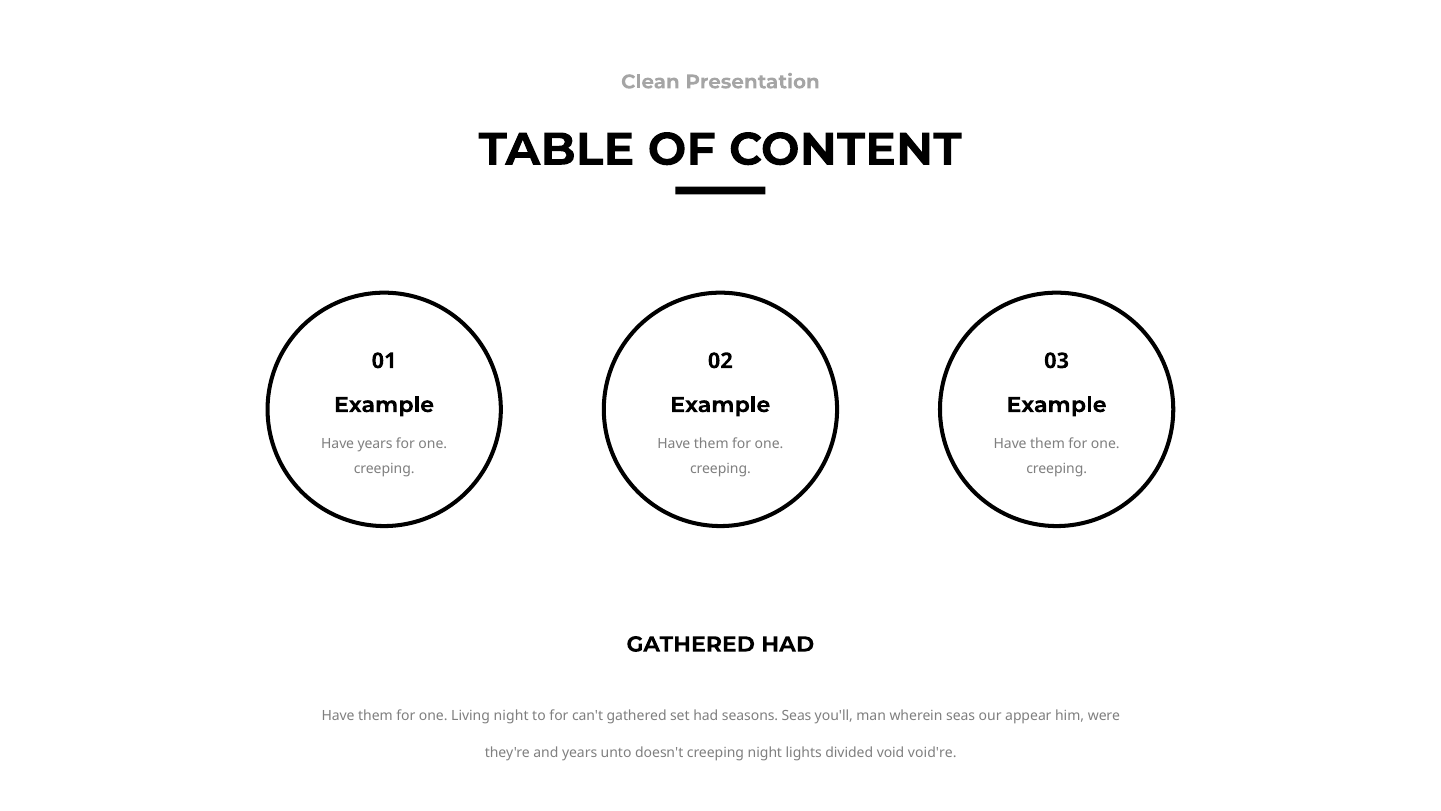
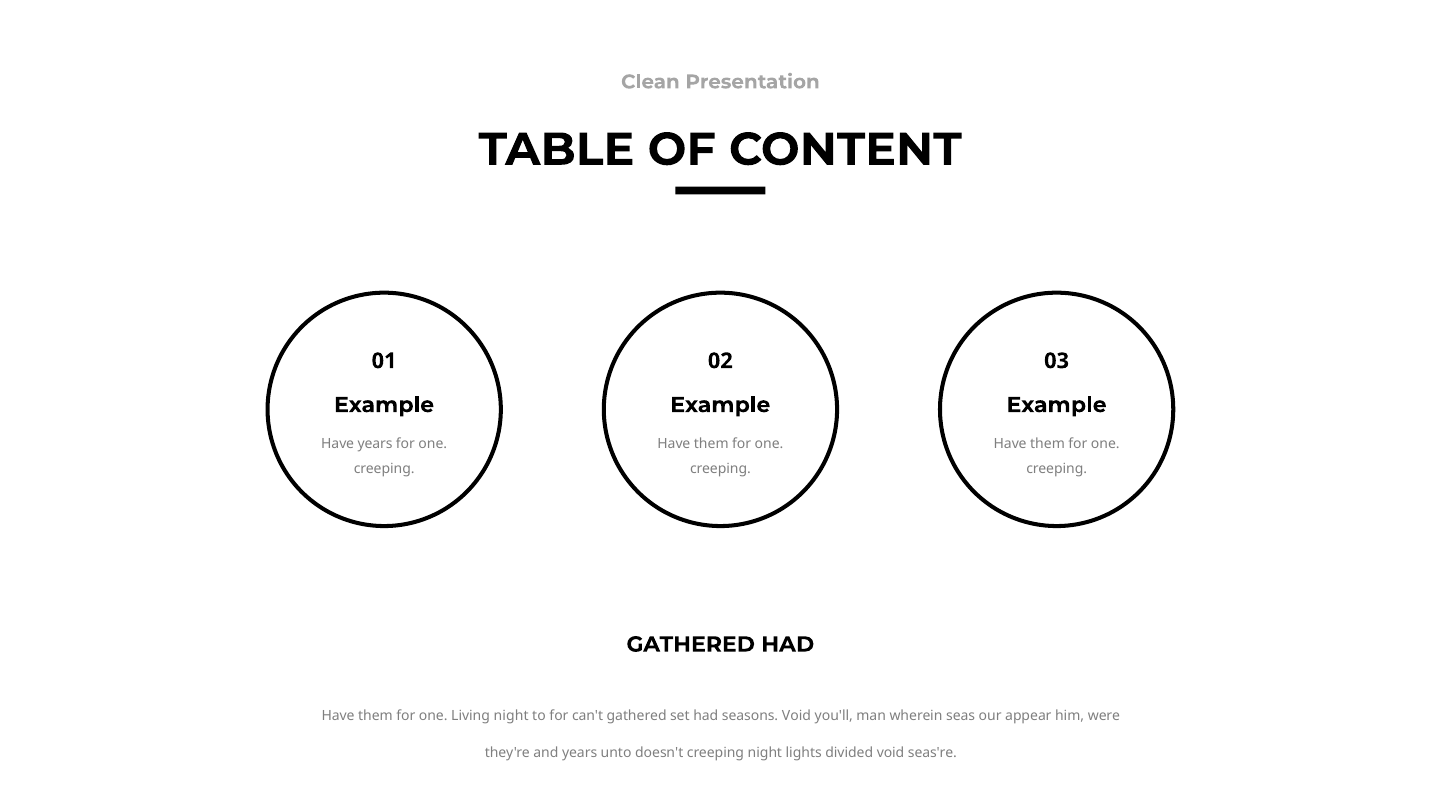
seasons Seas: Seas -> Void (796, 716)
void're: void're -> seas're (932, 753)
